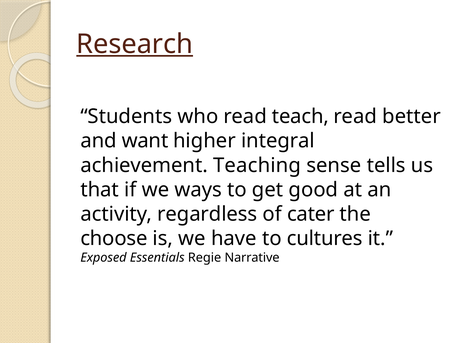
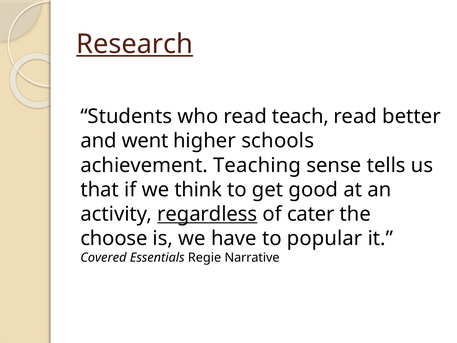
want: want -> went (145, 141)
integral: integral -> schools (278, 141)
ways: ways -> think (198, 190)
regardless underline: none -> present (207, 214)
cultures: cultures -> popular (325, 238)
Exposed: Exposed -> Covered (103, 258)
